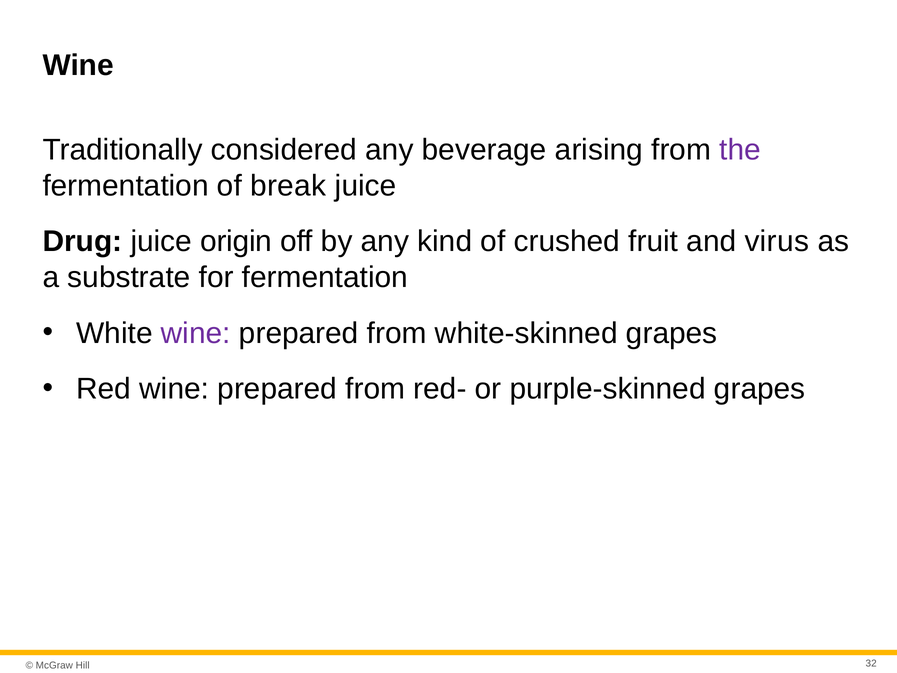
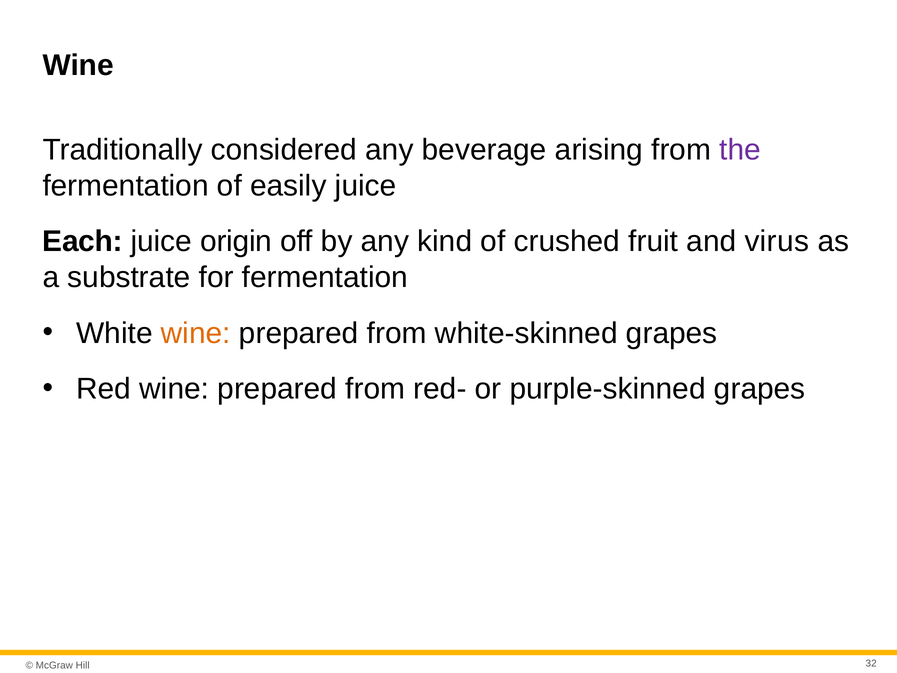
break: break -> easily (288, 186)
Drug: Drug -> Each (83, 241)
wine colour: purple -> orange (196, 333)
